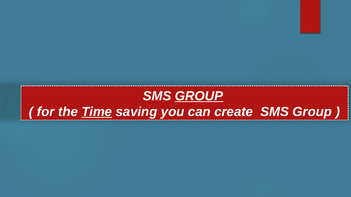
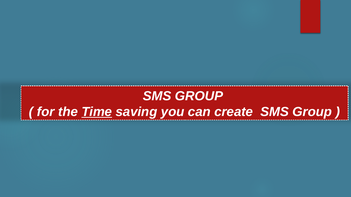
GROUP underline: present -> none (199, 96)
